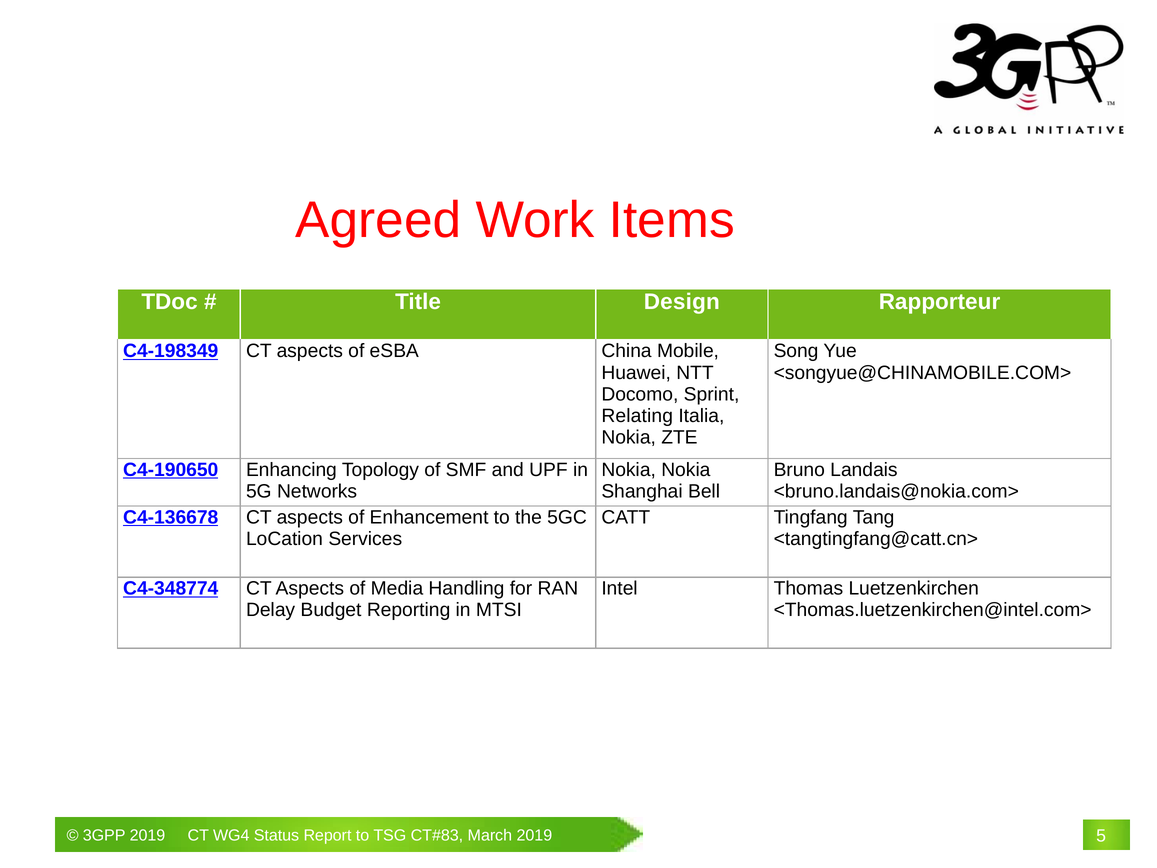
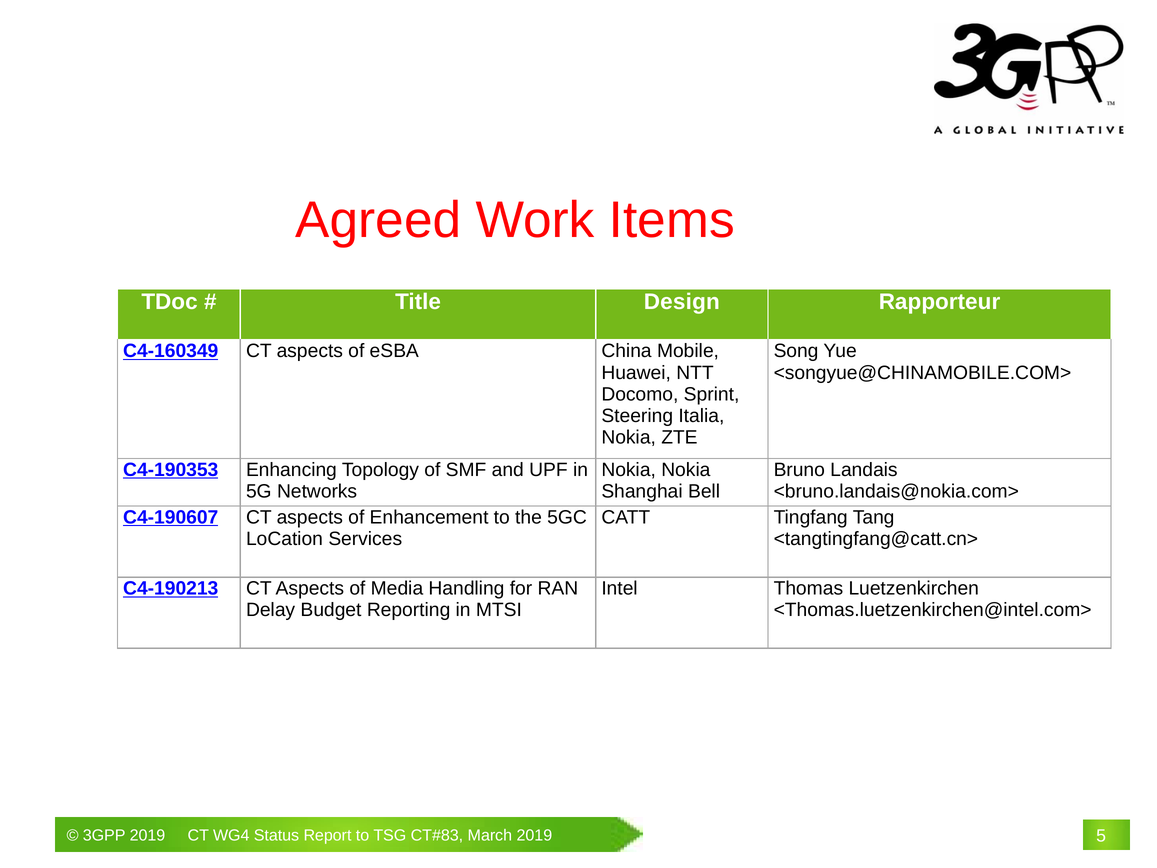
C4-198349: C4-198349 -> C4-160349 (171, 351)
Relating: Relating -> Steering (637, 416)
C4-190650: C4-190650 -> C4-190353 (171, 470)
C4-136678: C4-136678 -> C4-190607 (171, 517)
C4-348774: C4-348774 -> C4-190213 (171, 588)
